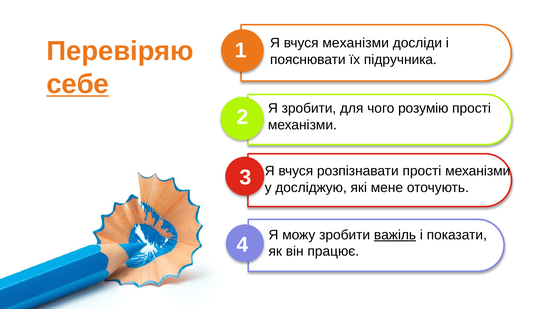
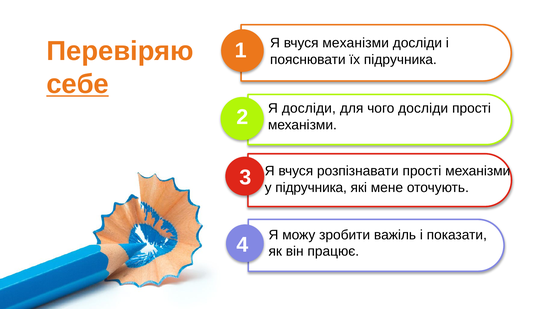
Я зробити: зробити -> досліди (309, 108)
чого розумію: розумію -> досліди (423, 108)
досліджую: досліджую -> підручника (311, 187)
важіль underline: present -> none (395, 235)
